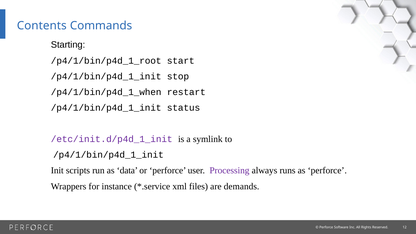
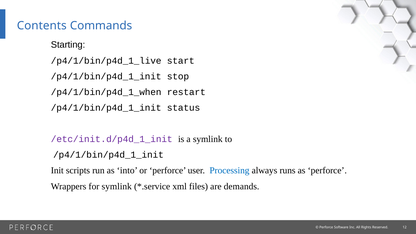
/p4/1/bin/p4d_1_root: /p4/1/bin/p4d_1_root -> /p4/1/bin/p4d_1_live (106, 61)
data: data -> into (127, 171)
Processing colour: purple -> blue (229, 171)
for instance: instance -> symlink (117, 186)
